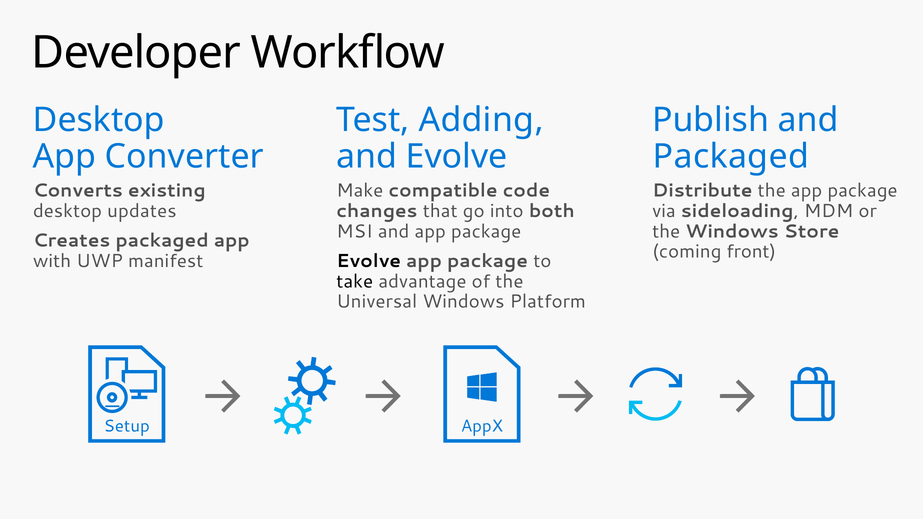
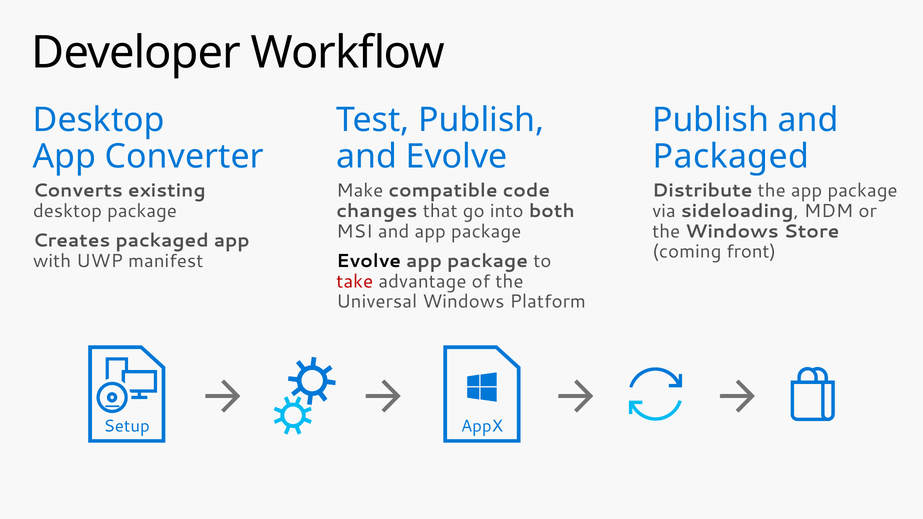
Test Adding: Adding -> Publish (481, 120)
desktop updates: updates -> package (142, 211)
take colour: black -> red (355, 282)
